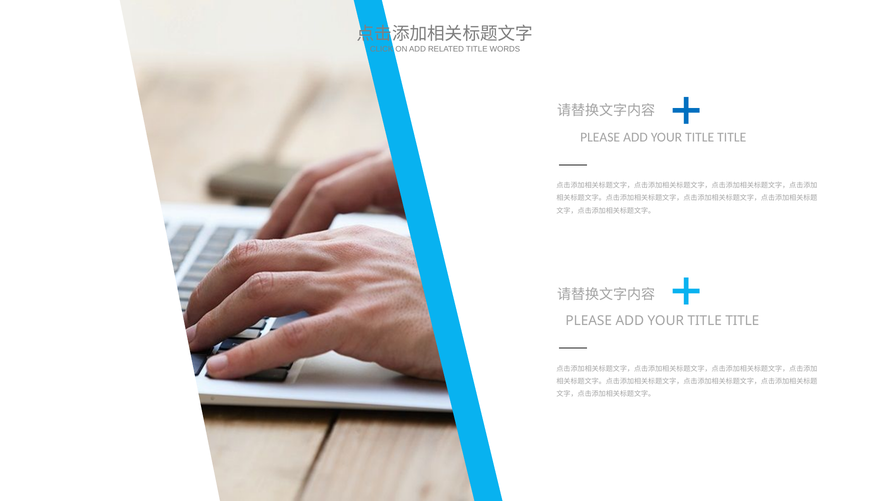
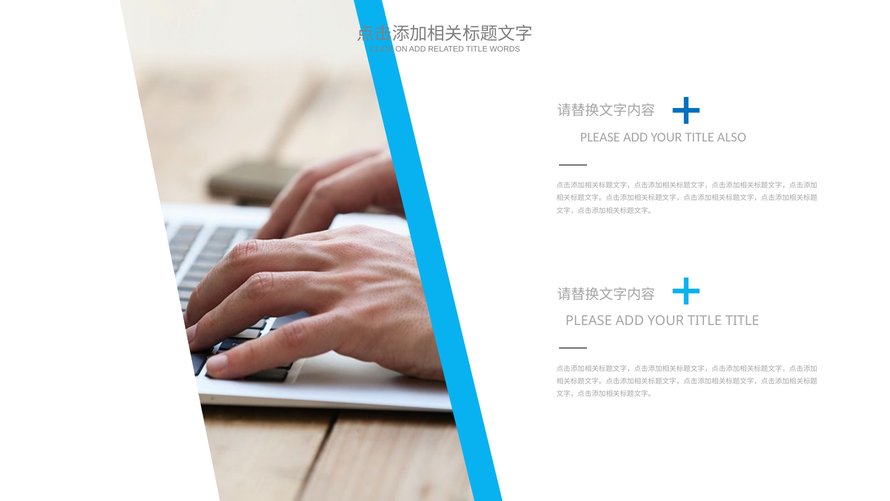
TITLE: TITLE -> ALSO (732, 137)
